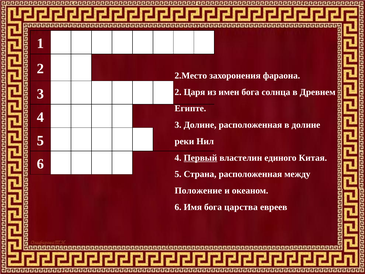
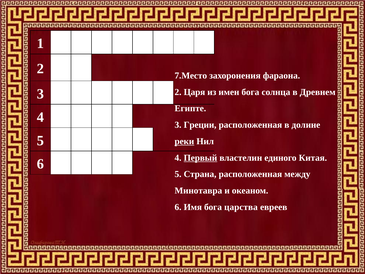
2.Место: 2.Место -> 7.Место (191, 76)
3 Долине: Долине -> Греции (200, 125)
реки underline: none -> present (184, 141)
Положение: Положение -> Минотавра (198, 190)
